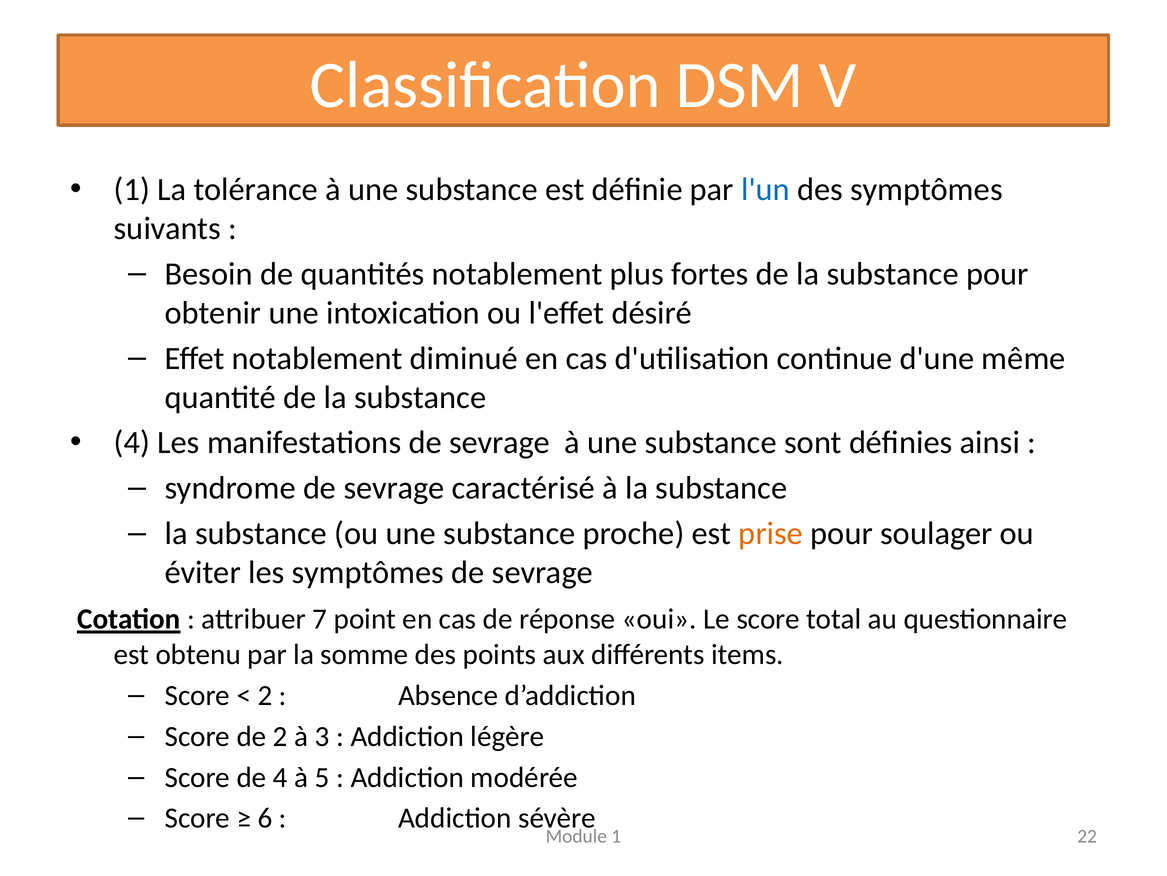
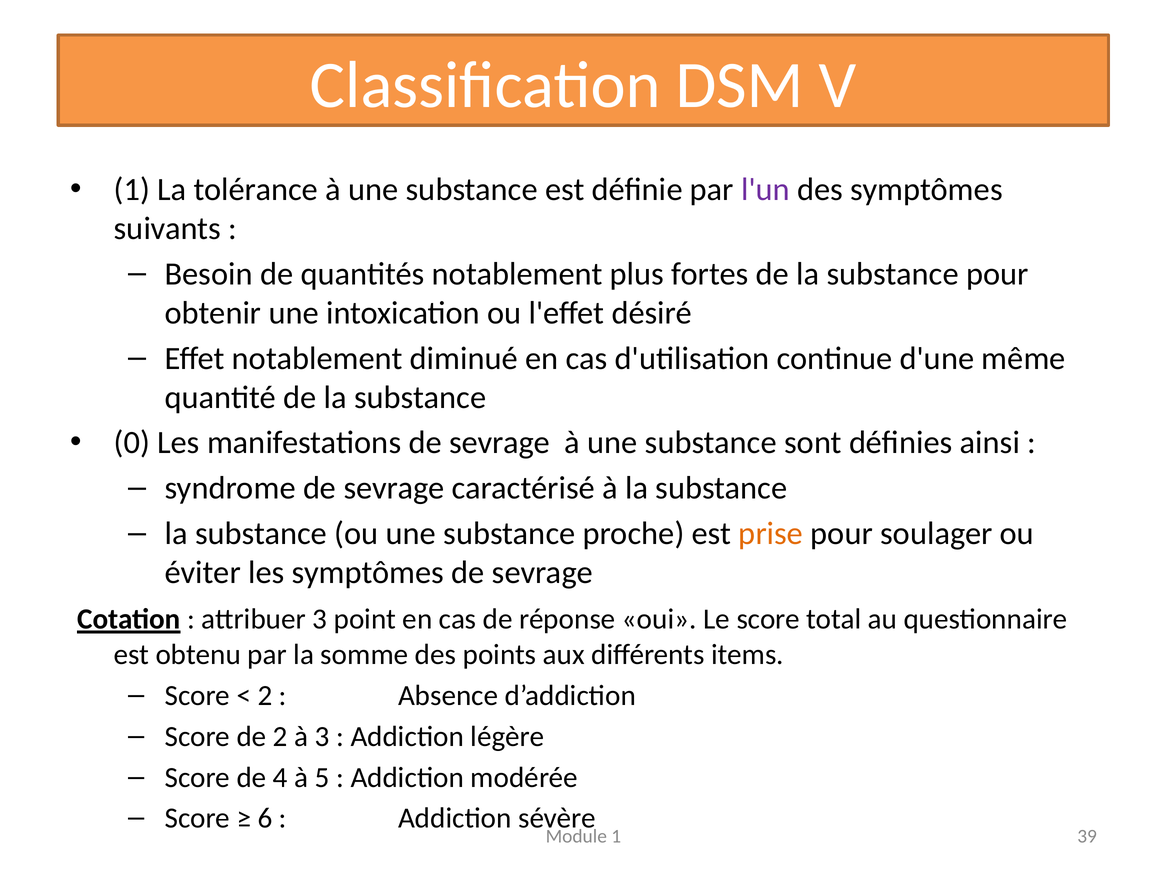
l'un colour: blue -> purple (765, 189)
4: 4 -> 0 (132, 442)
attribuer 7: 7 -> 3 (320, 619)
22: 22 -> 39 (1087, 836)
